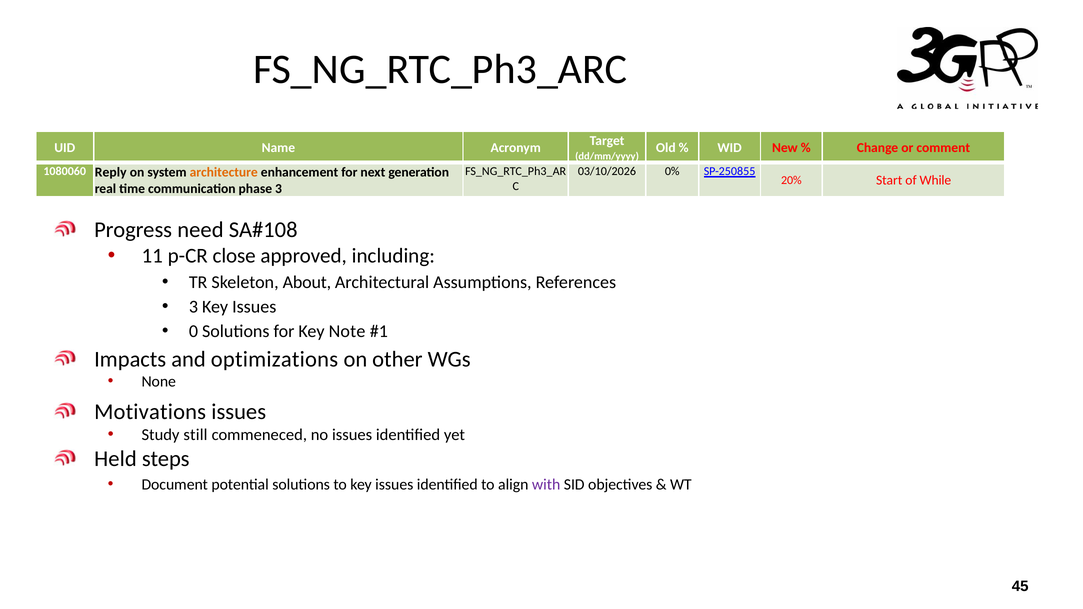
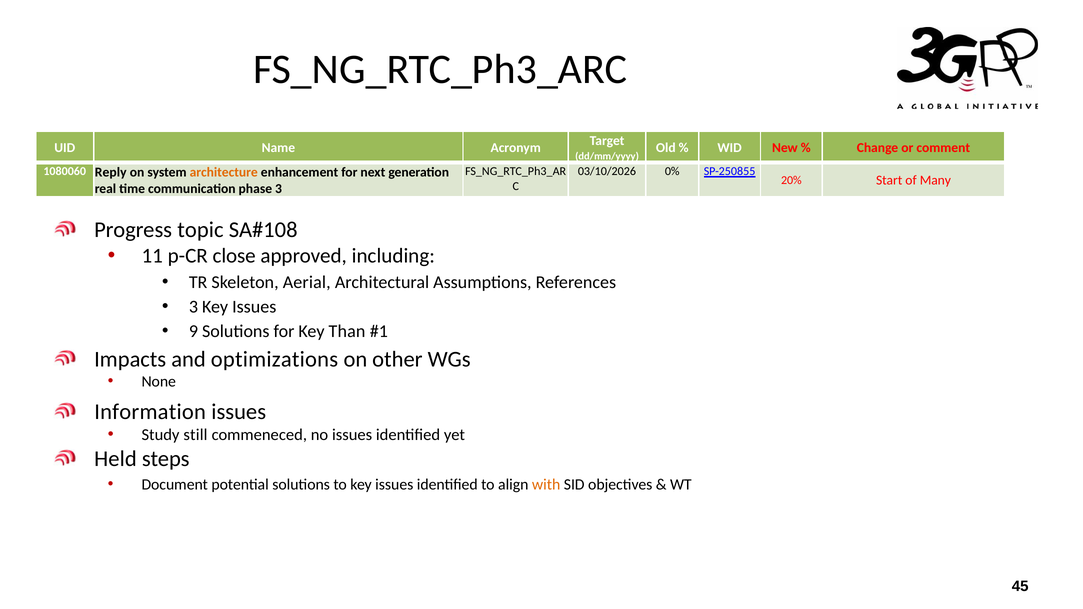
While: While -> Many (935, 181)
need: need -> topic (200, 230)
About: About -> Aerial (307, 282)
0: 0 -> 9 (193, 332)
Note: Note -> Than (347, 332)
Motivations: Motivations -> Information (150, 412)
with colour: purple -> orange (546, 485)
